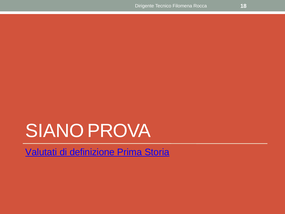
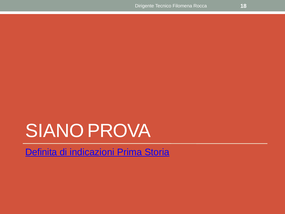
Valutati: Valutati -> Definita (41, 152)
definizione: definizione -> indicazioni (92, 152)
